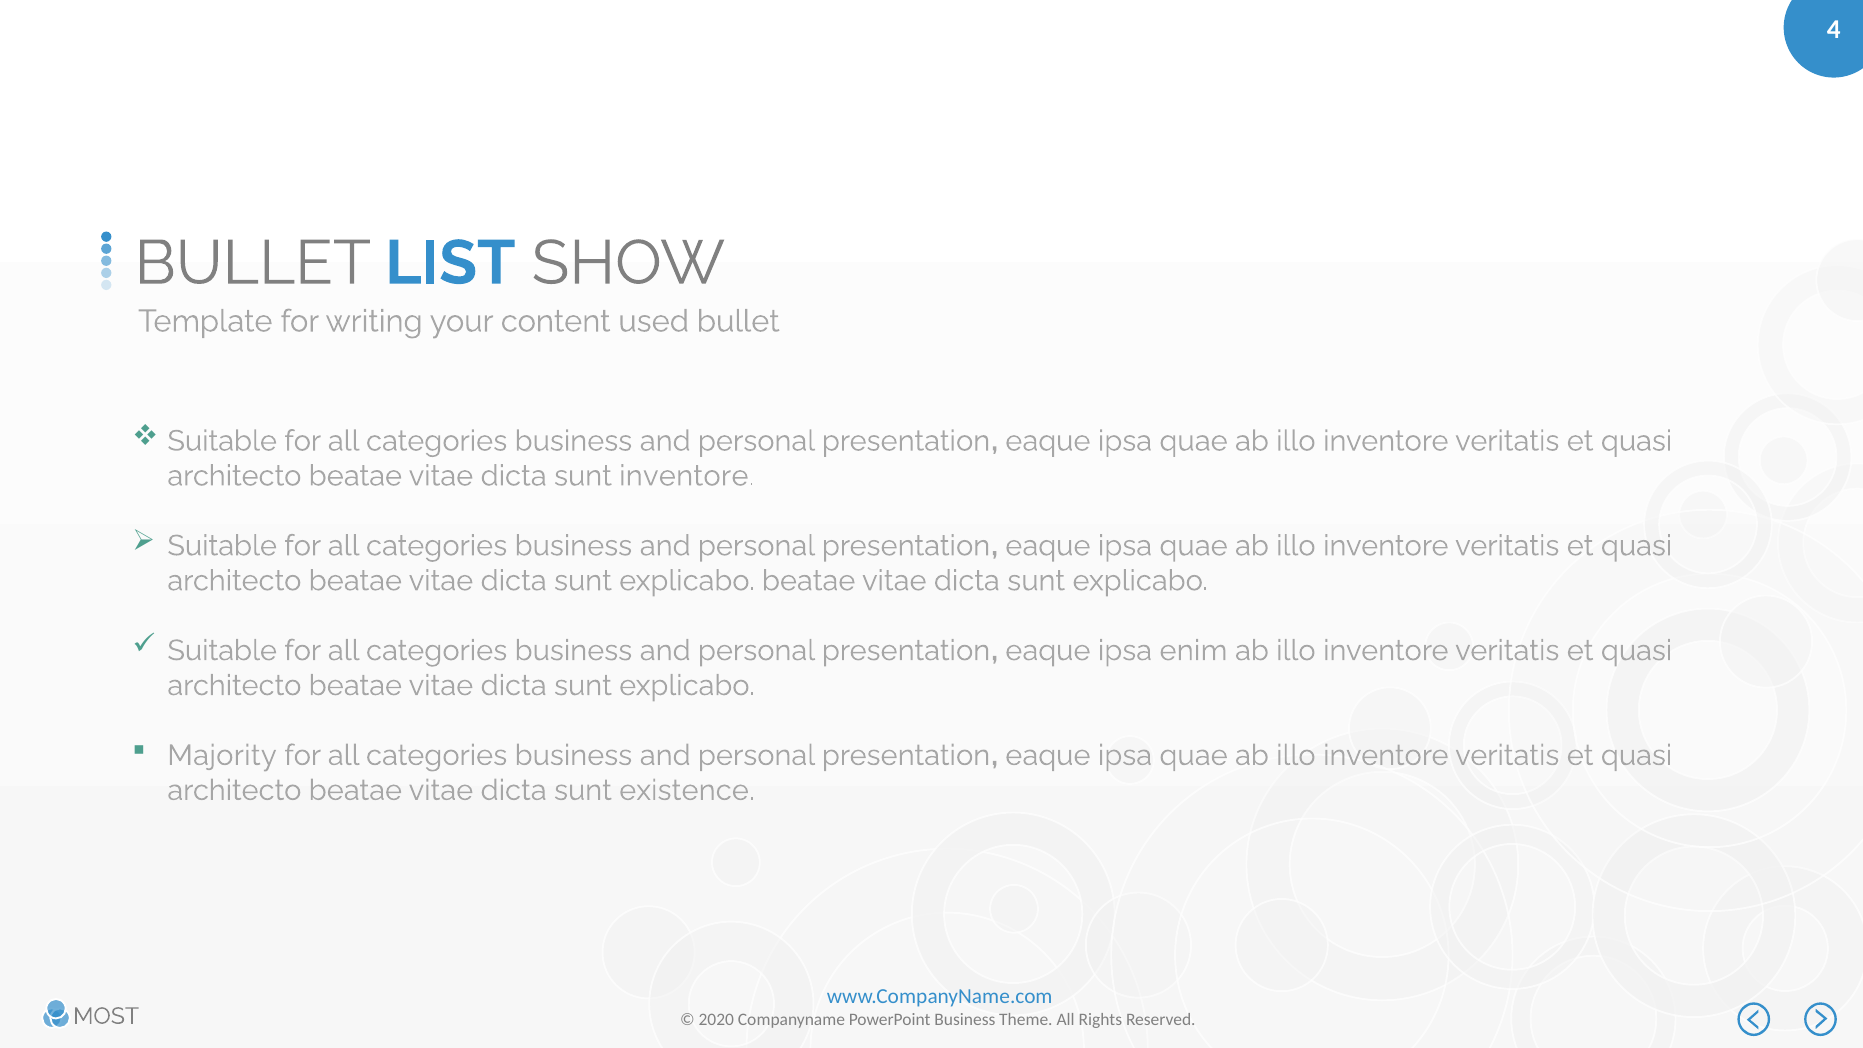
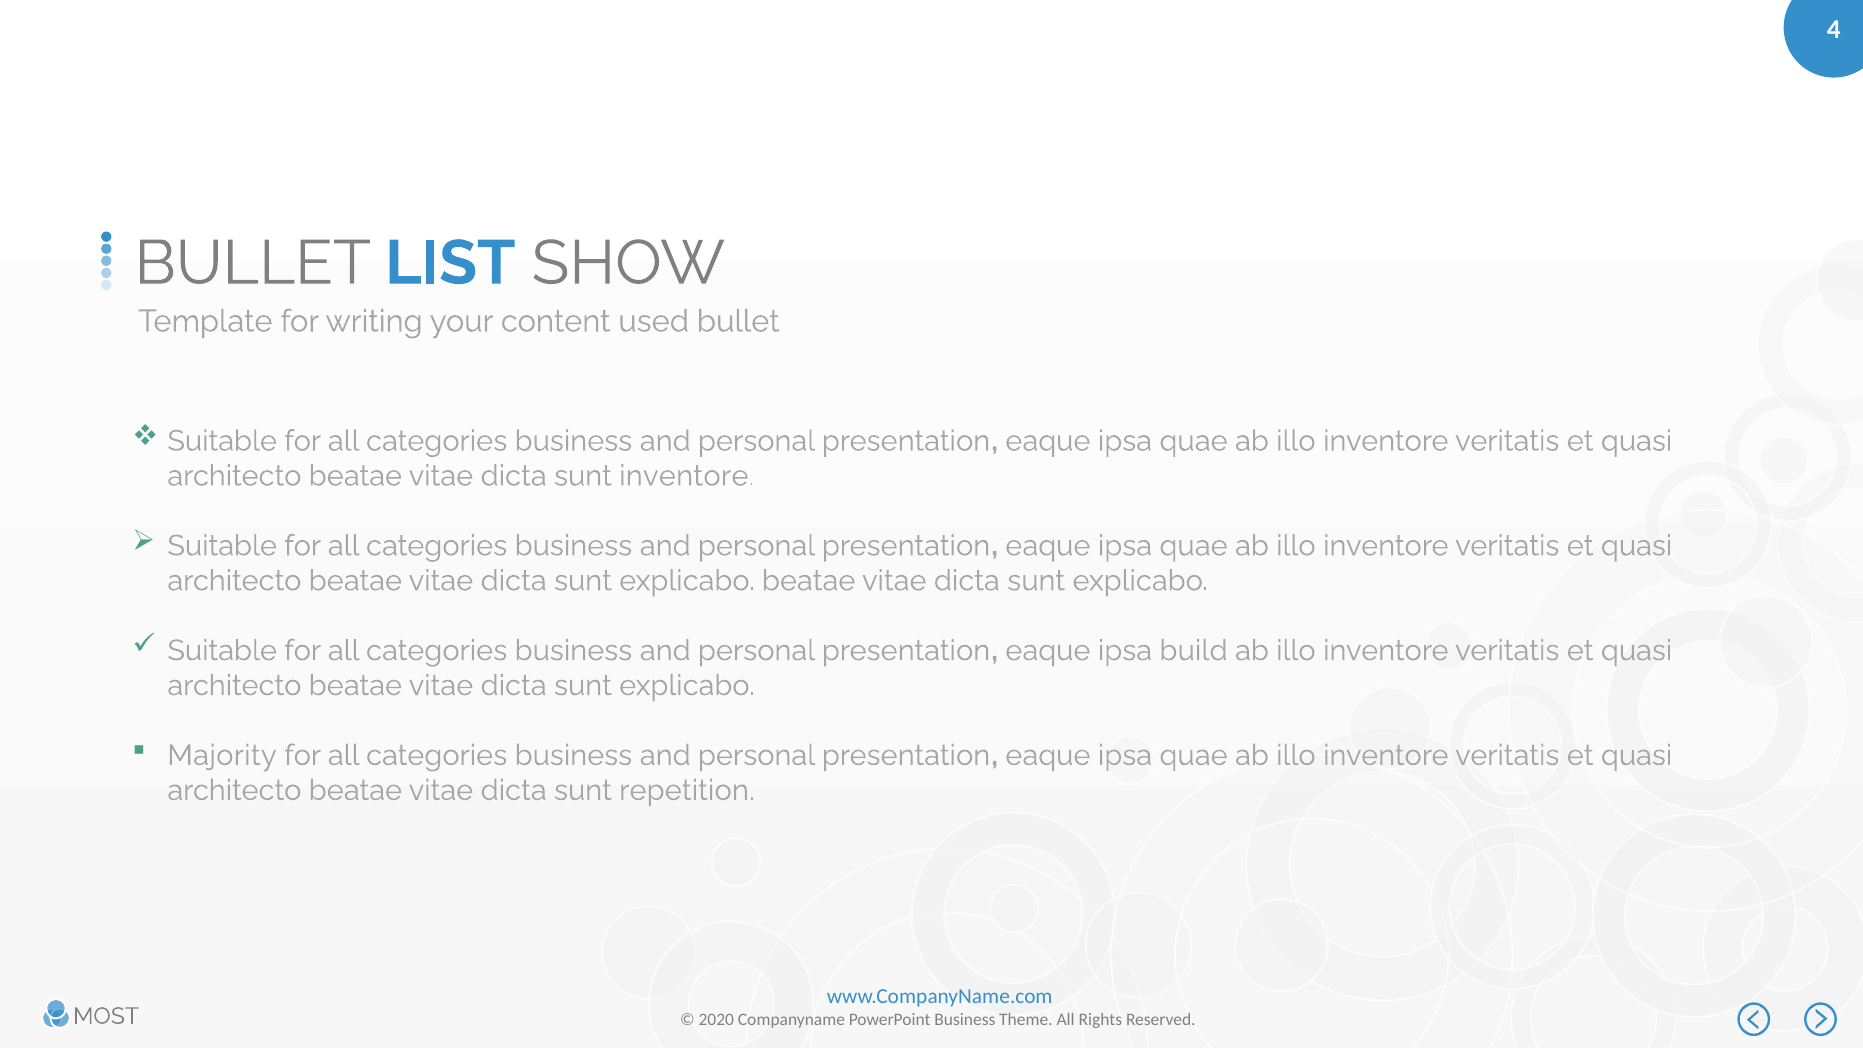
enim: enim -> build (1194, 651)
existence: existence -> repetition (687, 790)
